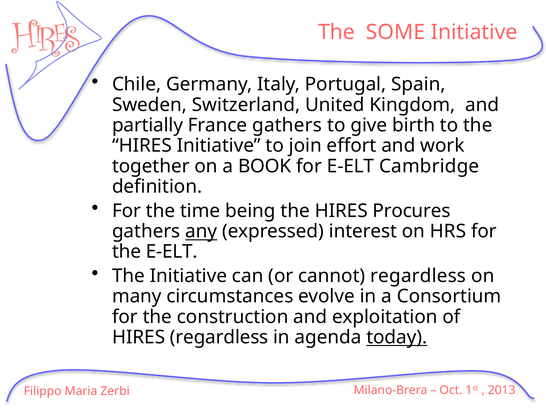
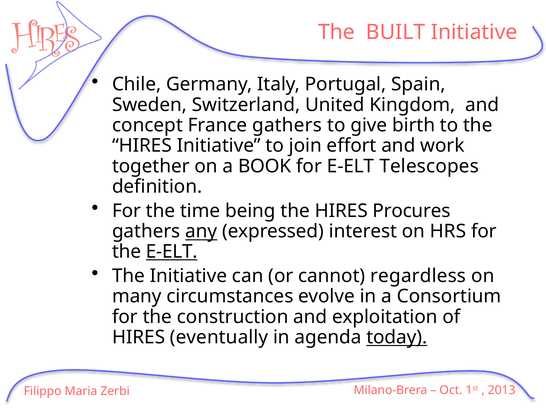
SOME: SOME -> BUILT (396, 32)
partially: partially -> concept (147, 125)
Cambridge: Cambridge -> Telescopes (429, 166)
E-ELT underline: none -> present (172, 252)
HIRES regardless: regardless -> eventually (219, 338)
